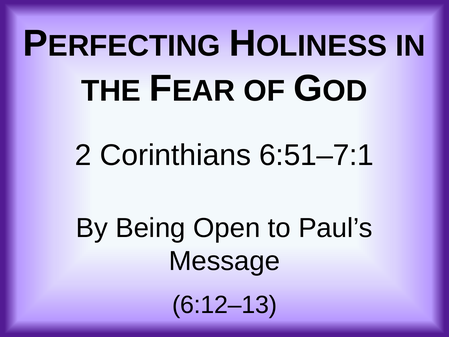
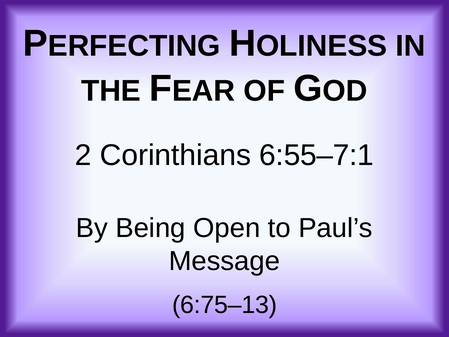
6:51–7:1: 6:51–7:1 -> 6:55–7:1 (317, 155)
6:12–13: 6:12–13 -> 6:75–13 (225, 305)
